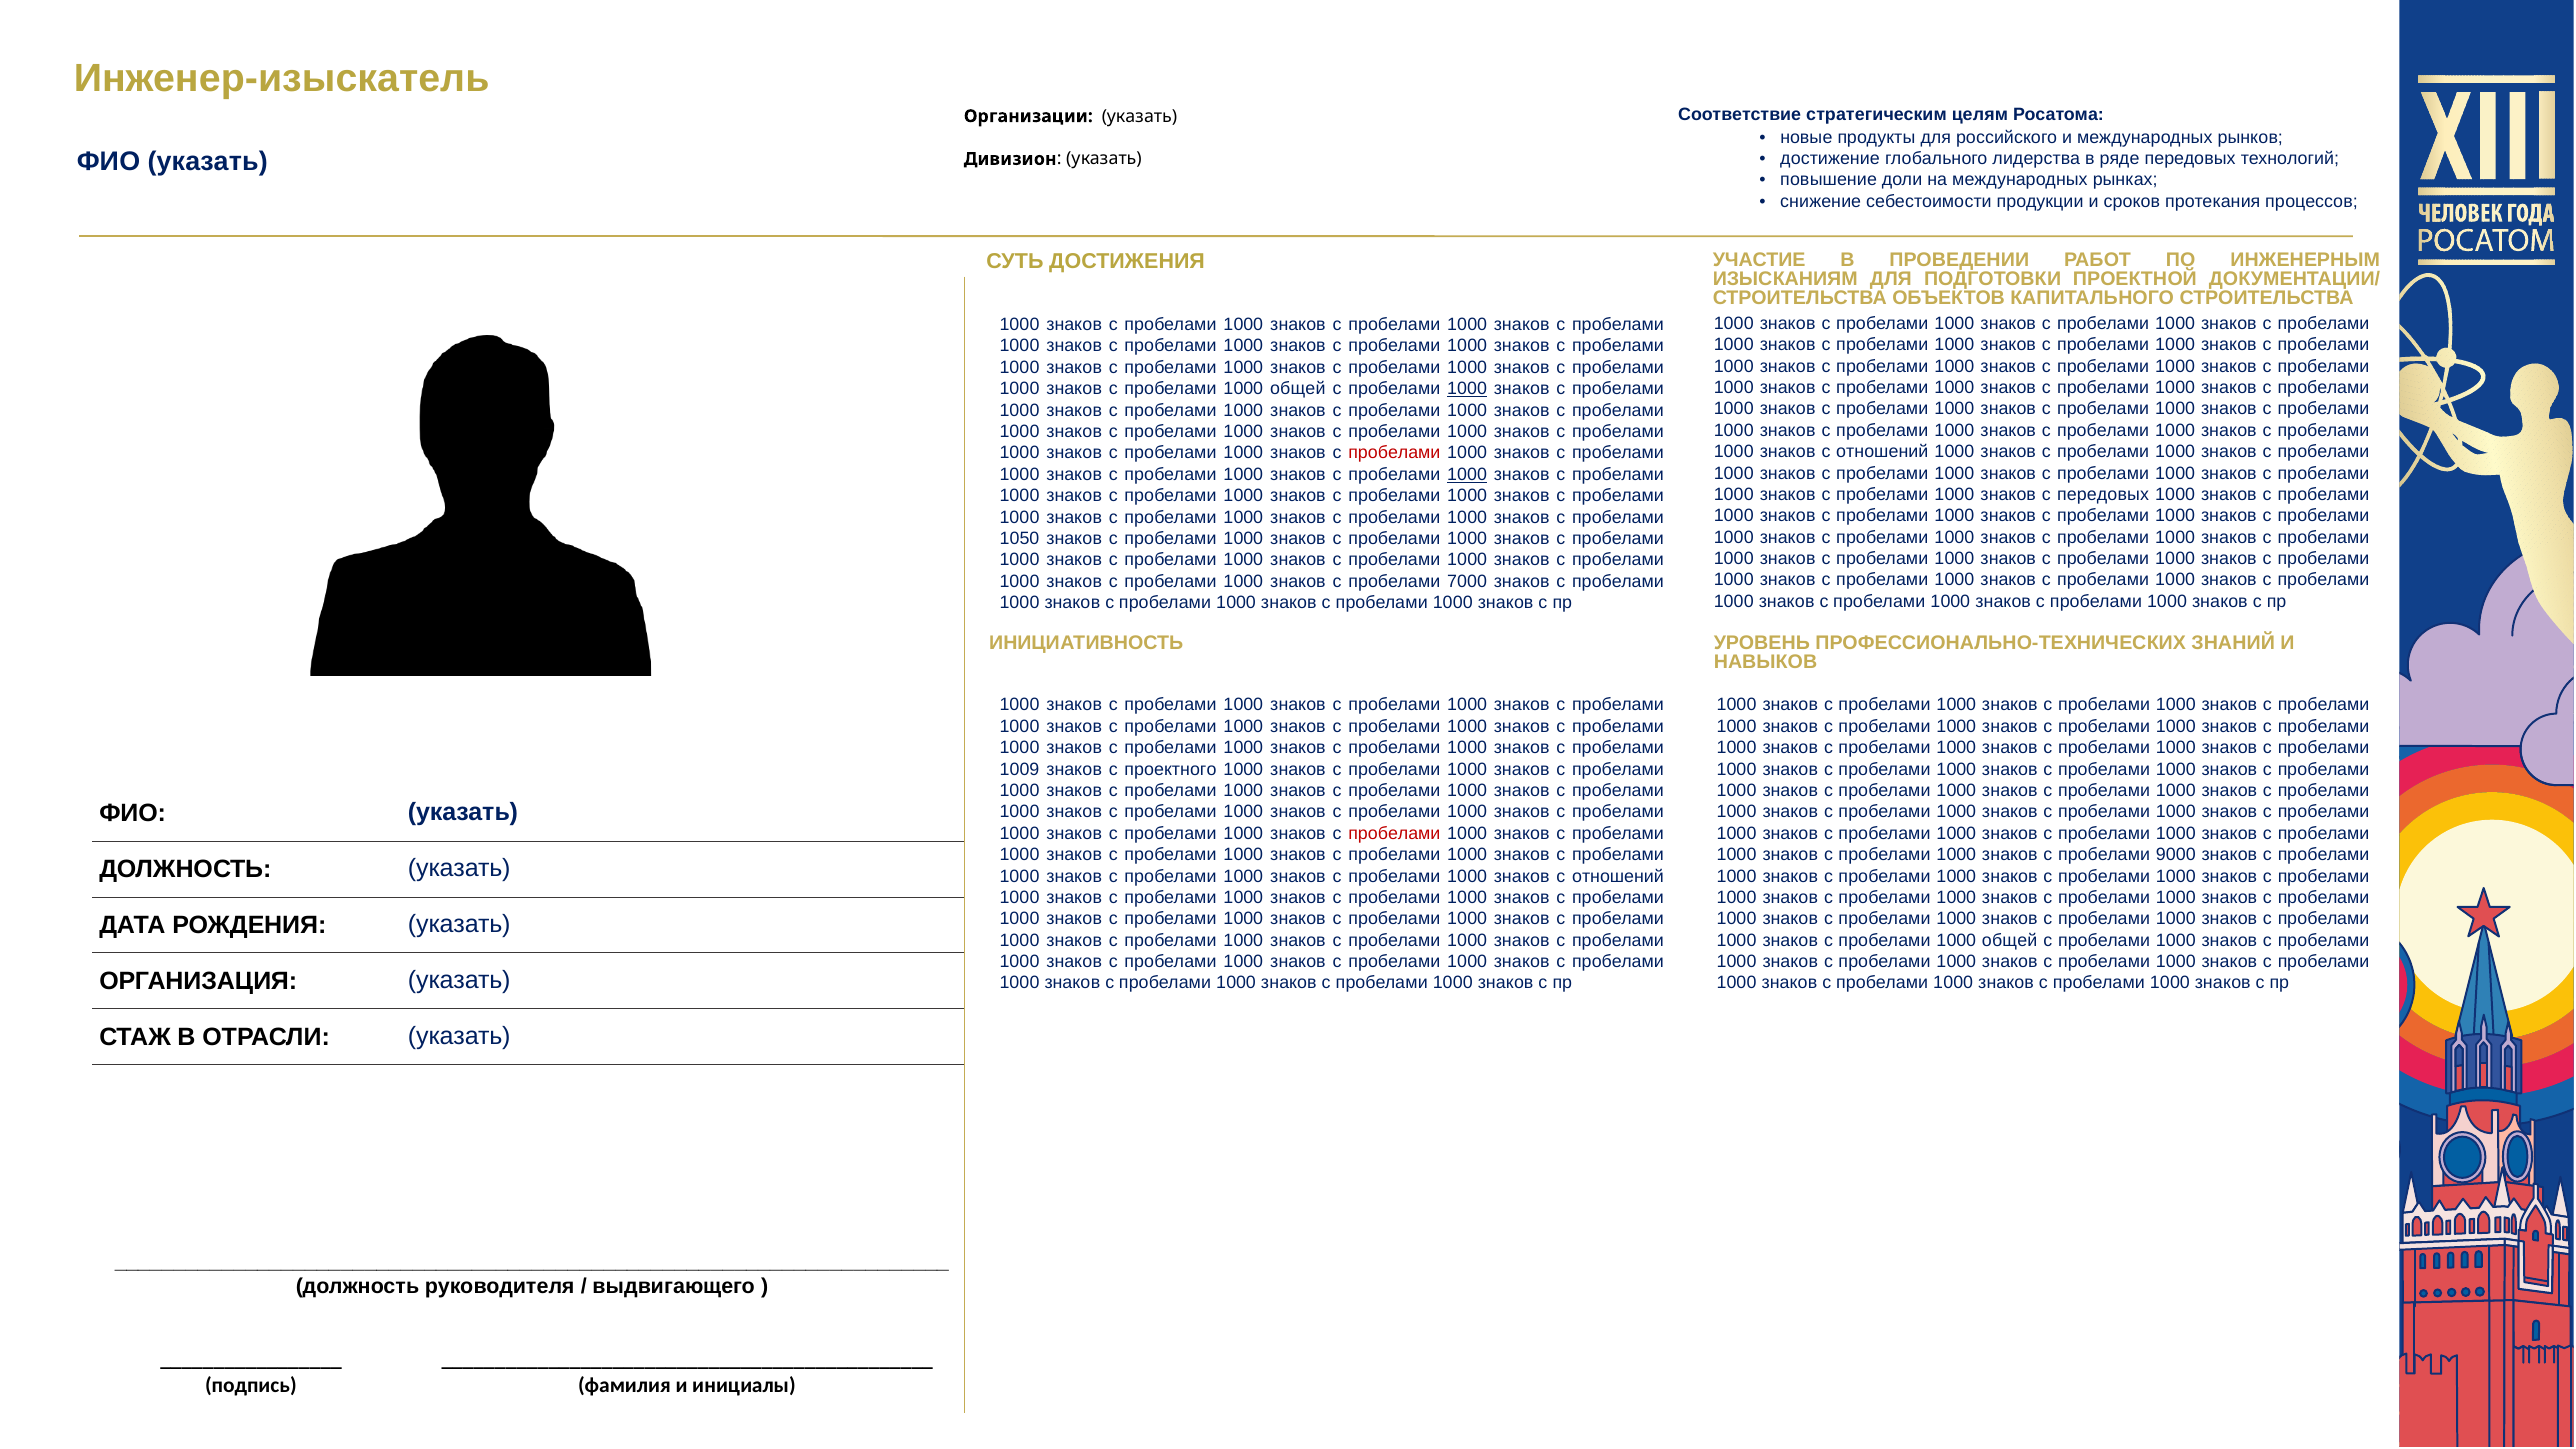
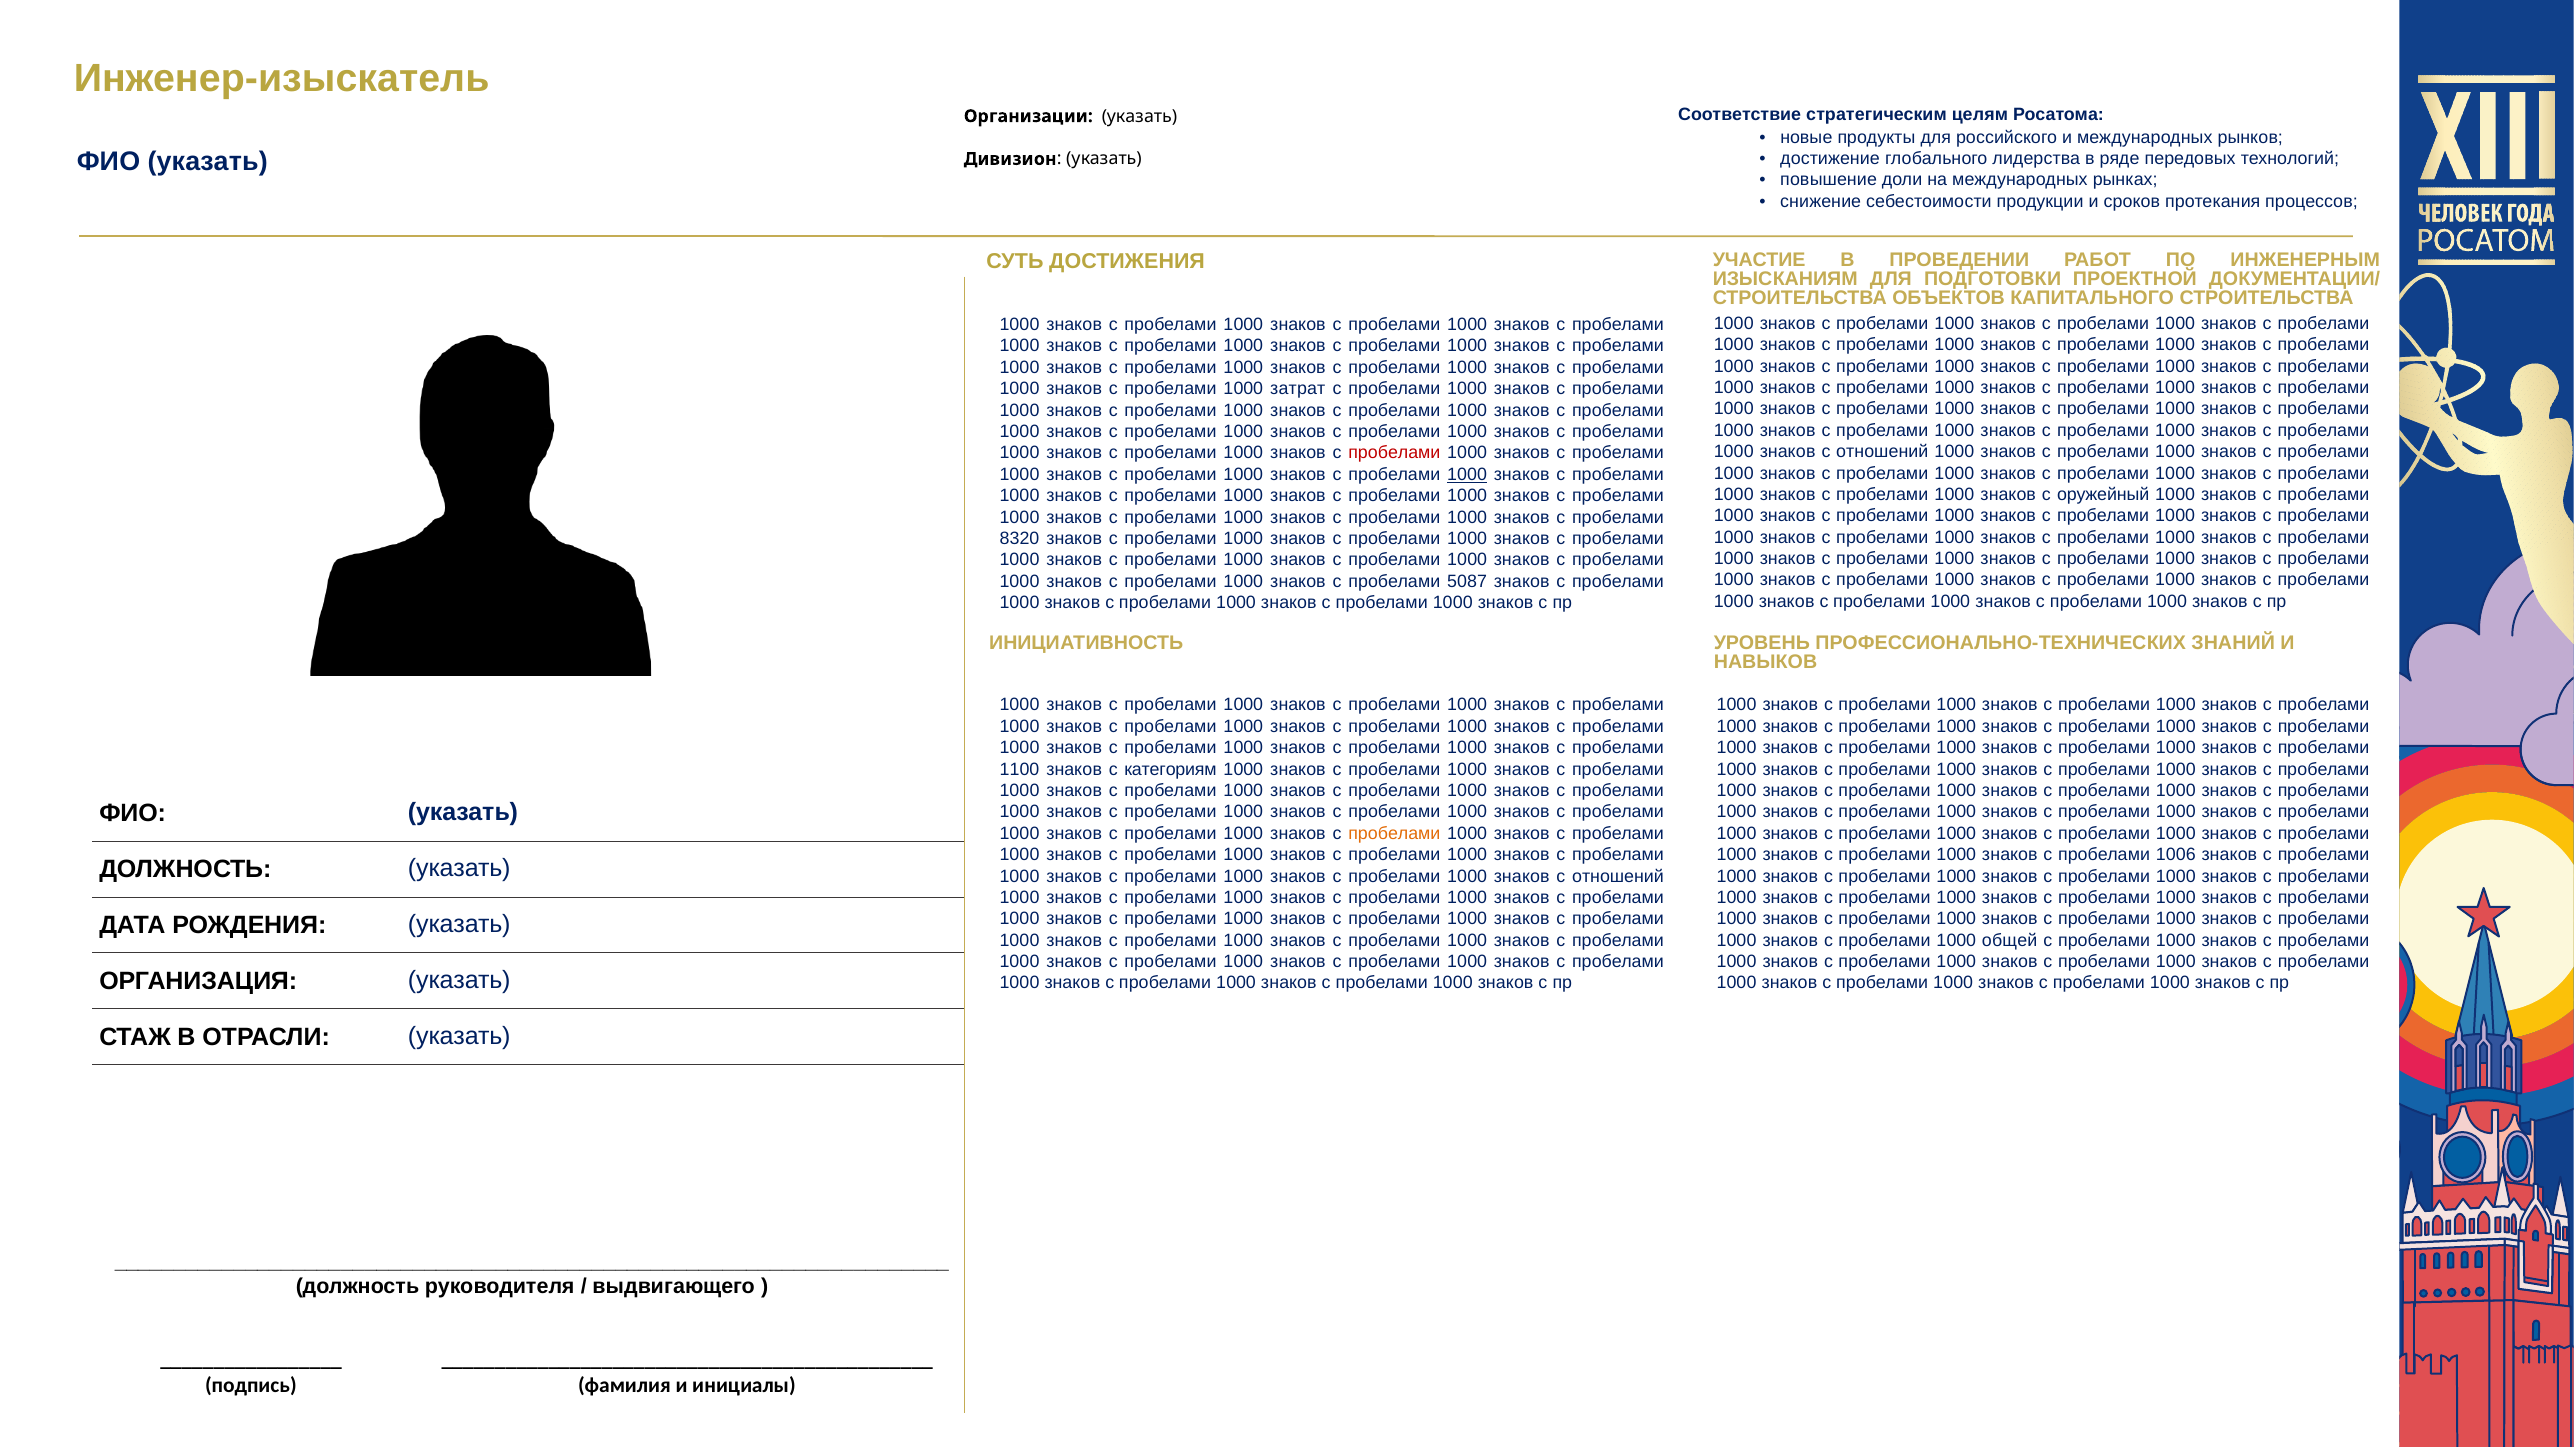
общей: общей -> затрат (1298, 389)
1000 underline: present -> none (1467, 389)
с передовых: передовых -> оружейный (2103, 495)
1050: 1050 -> 8320 (1020, 539)
7000: 7000 -> 5087 (1467, 581)
1009: 1009 -> 1100 (1020, 769)
проектного: проектного -> категориям (1171, 769)
пробелами colour: red -> orange (1394, 833)
9000: 9000 -> 1006 (2176, 855)
